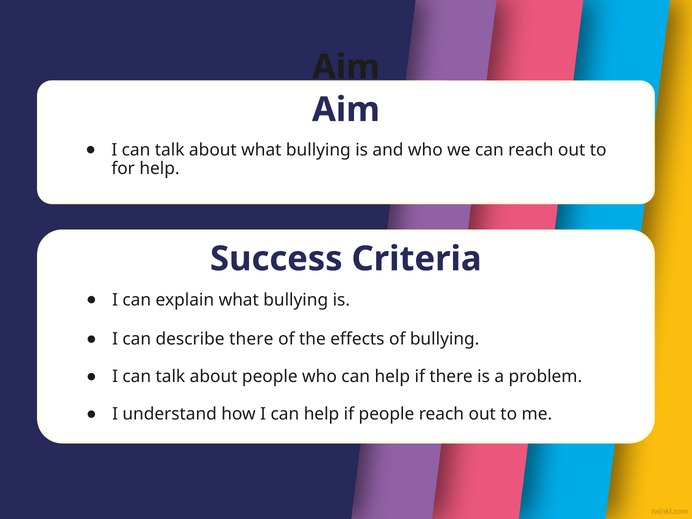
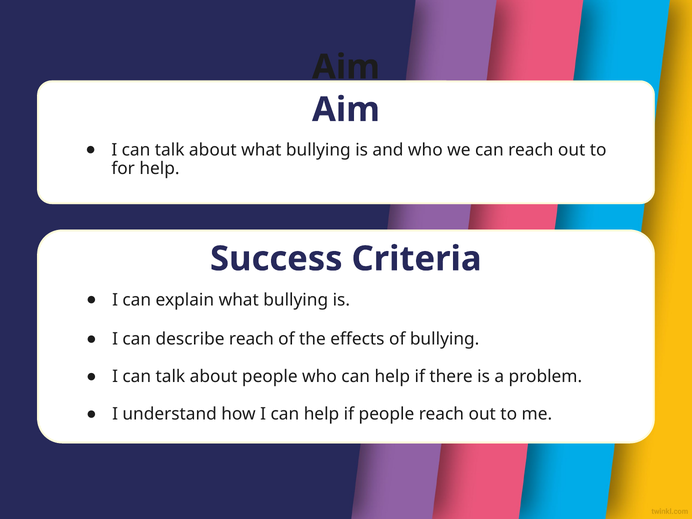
describe there: there -> reach (251, 339)
